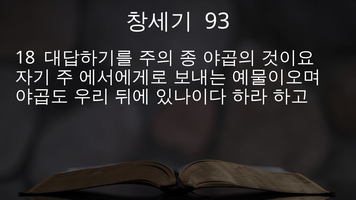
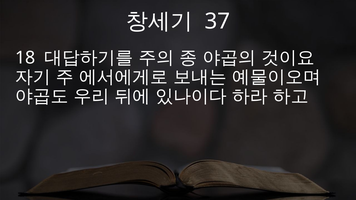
93: 93 -> 37 (217, 21)
